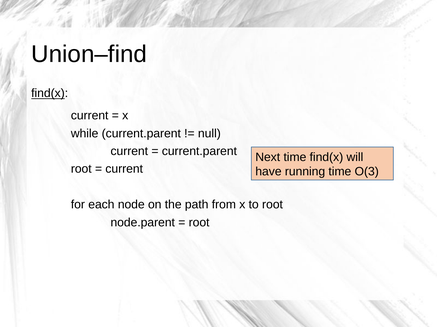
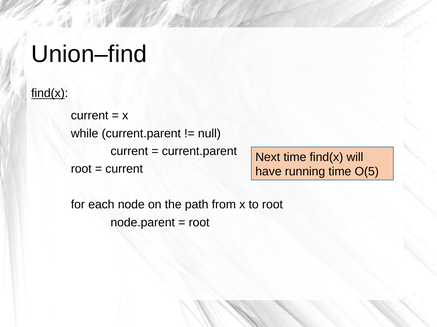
O(3: O(3 -> O(5 (367, 172)
